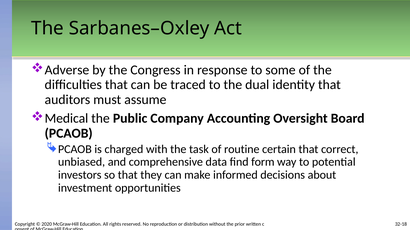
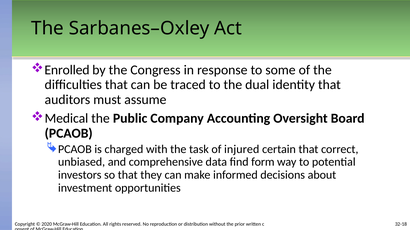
Adverse: Adverse -> Enrolled (67, 70)
routine: routine -> injured (242, 150)
